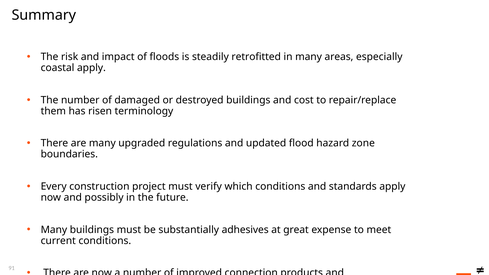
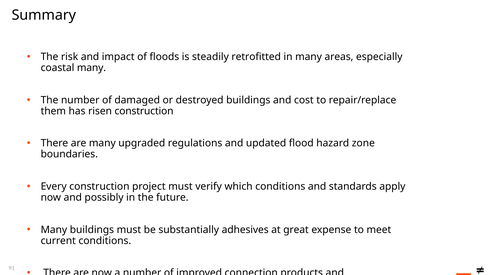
coastal apply: apply -> many (91, 68)
risen terminology: terminology -> construction (144, 111)
